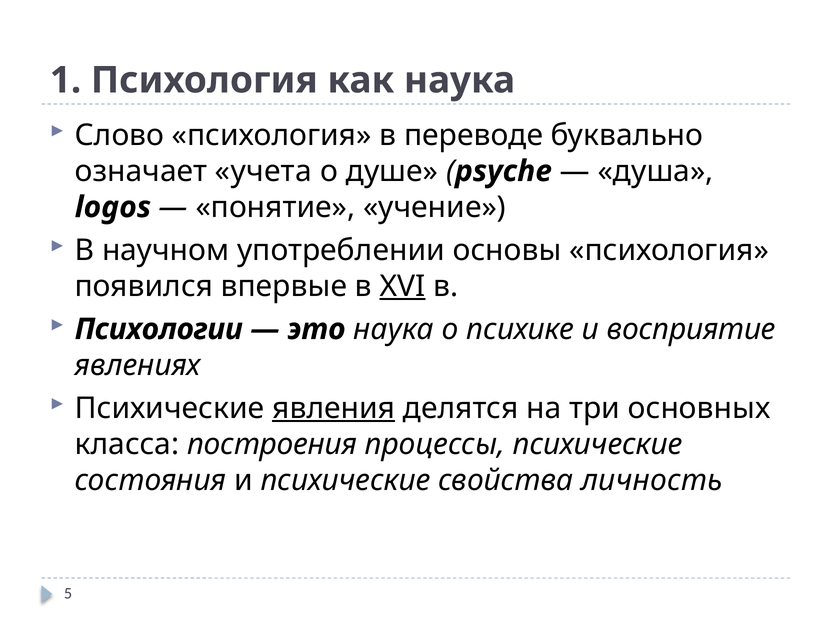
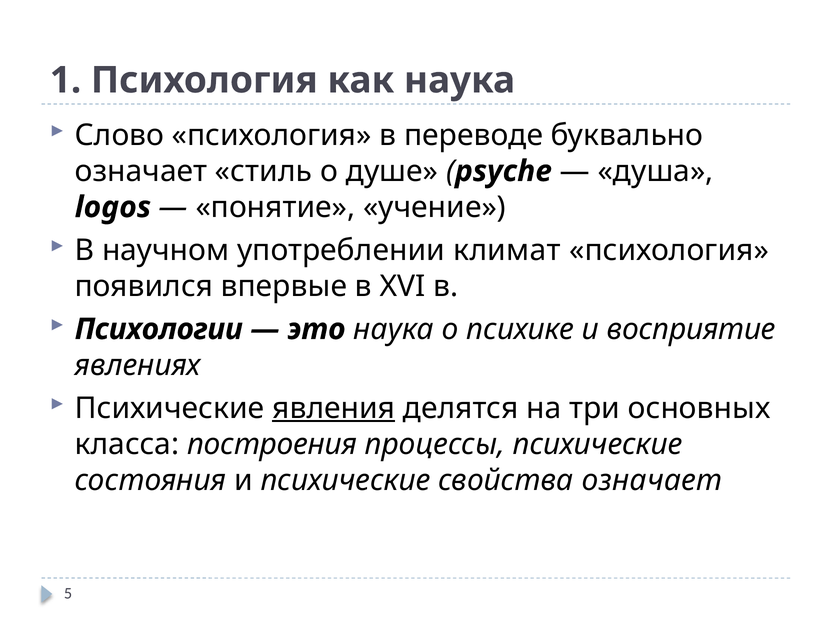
учета: учета -> стиль (264, 171)
основы: основы -> климат (507, 250)
XVI underline: present -> none (403, 286)
свойства личность: личность -> означает (652, 480)
